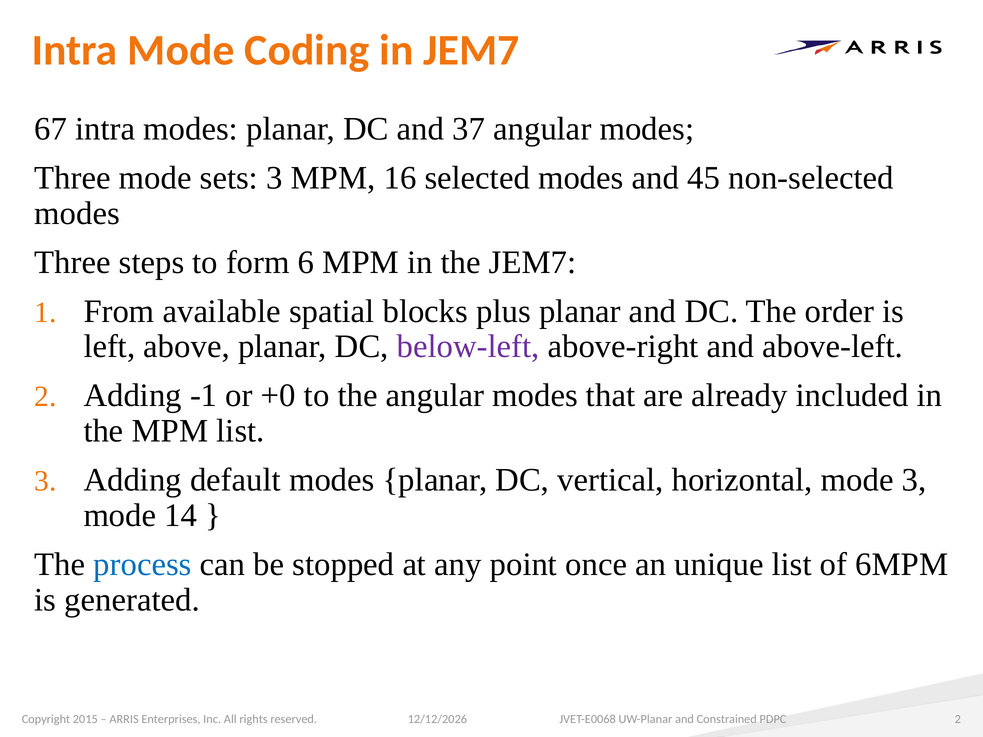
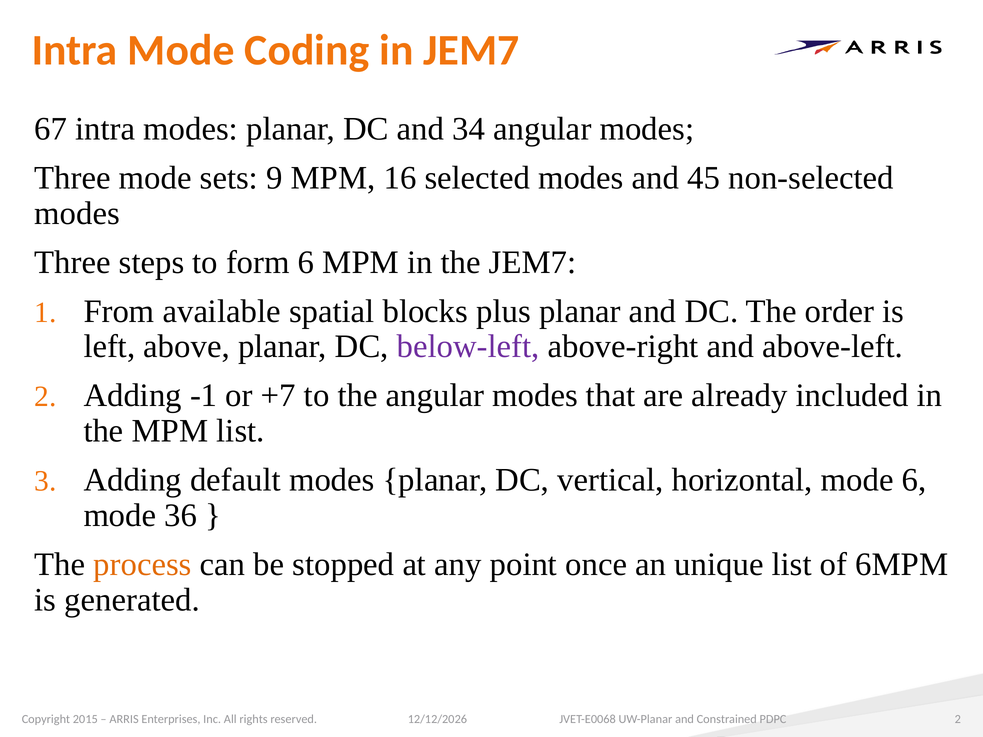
37: 37 -> 34 (469, 129)
sets 3: 3 -> 9 (274, 178)
+0: +0 -> +7 (278, 396)
mode 3: 3 -> 6 (914, 480)
14: 14 -> 36 (181, 516)
process colour: blue -> orange (142, 565)
